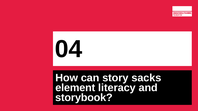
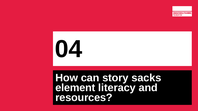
storybook: storybook -> resources (84, 98)
